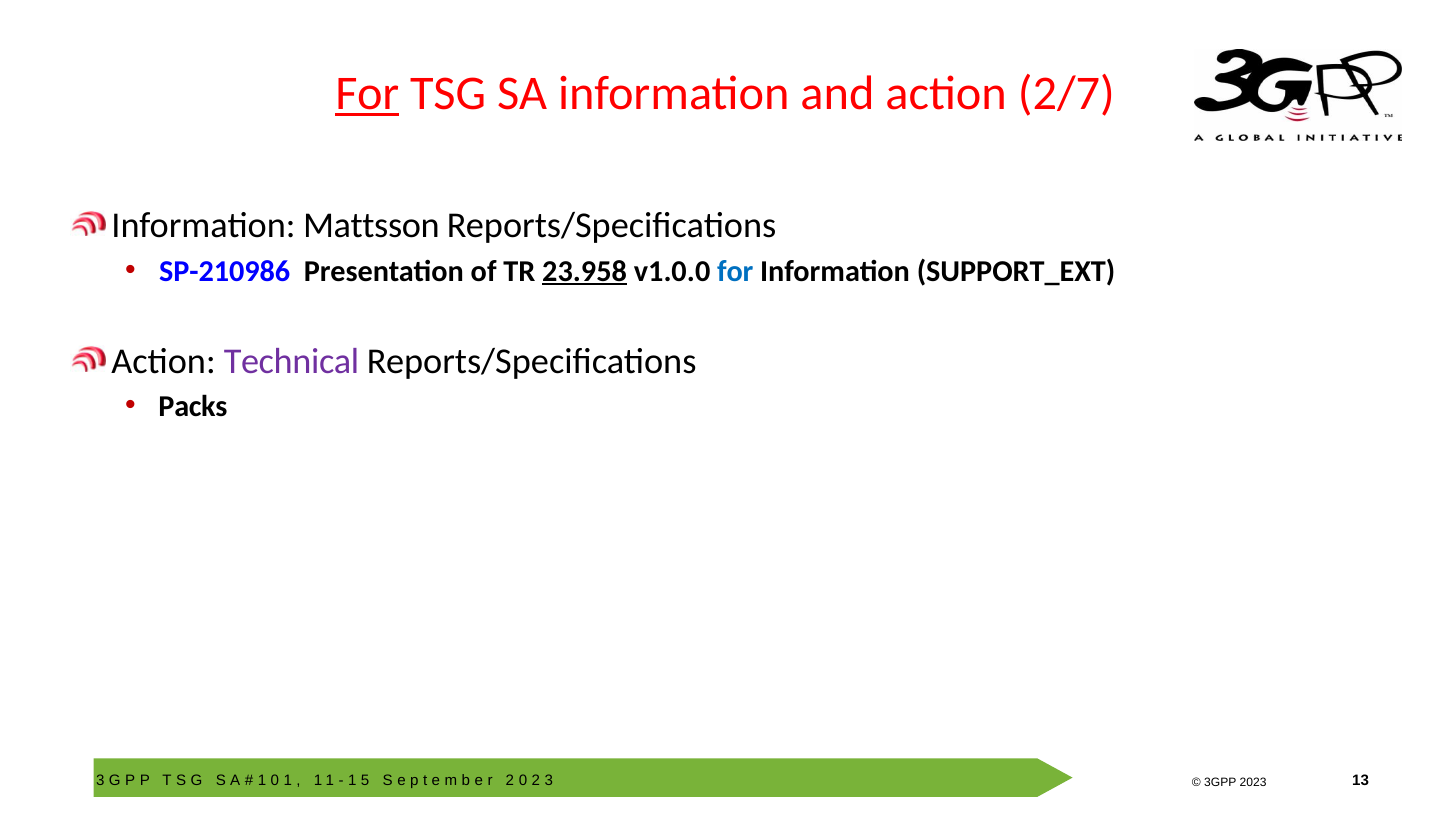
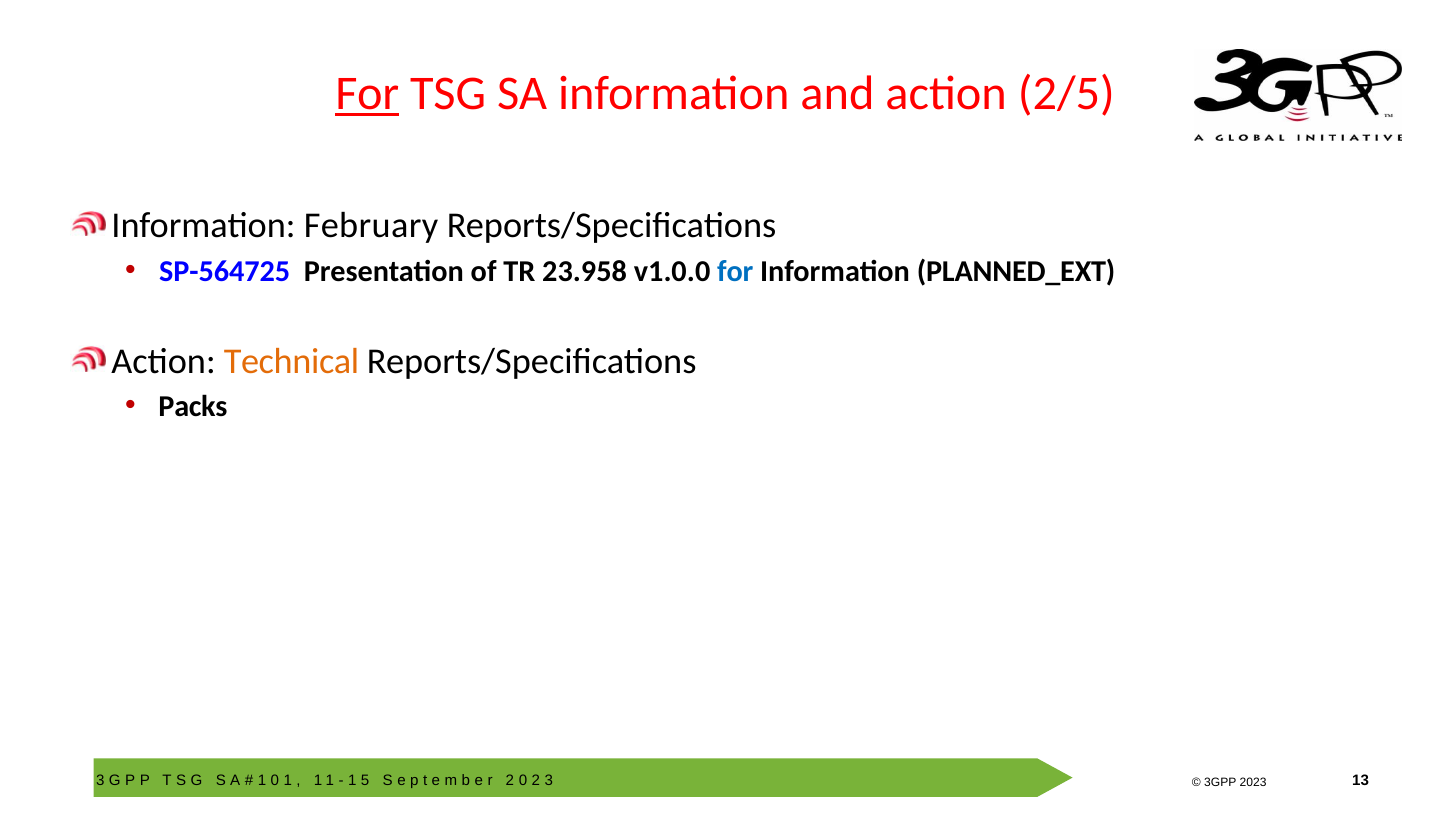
2/7: 2/7 -> 2/5 (1066, 94)
Mattsson: Mattsson -> February (371, 226)
SP-210986: SP-210986 -> SP-564725 (225, 271)
23.958 underline: present -> none (585, 271)
SUPPORT_EXT: SUPPORT_EXT -> PLANNED_EXT (1016, 271)
Technical colour: purple -> orange (292, 361)
